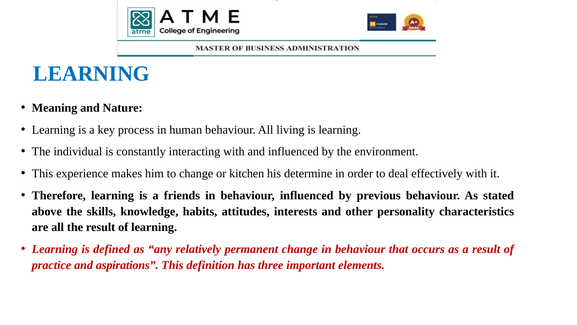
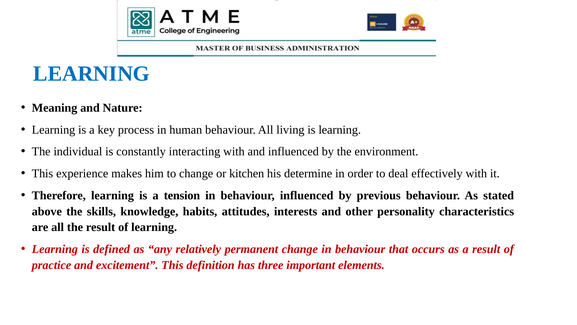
friends: friends -> tension (182, 195)
aspirations: aspirations -> excitement (127, 265)
